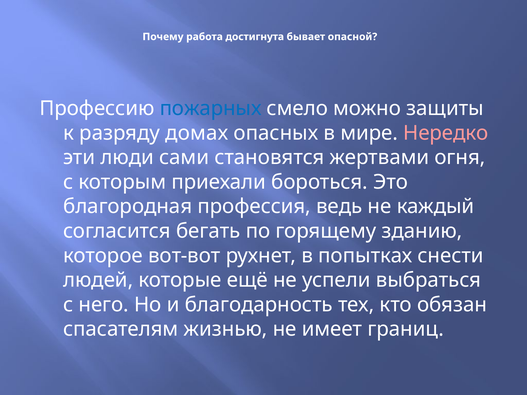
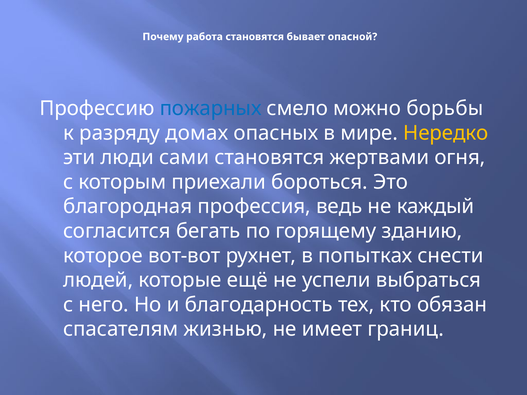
работа достигнута: достигнута -> становятся (255, 37)
защиты: защиты -> борьбы (445, 109)
Нередко colour: pink -> yellow (446, 133)
